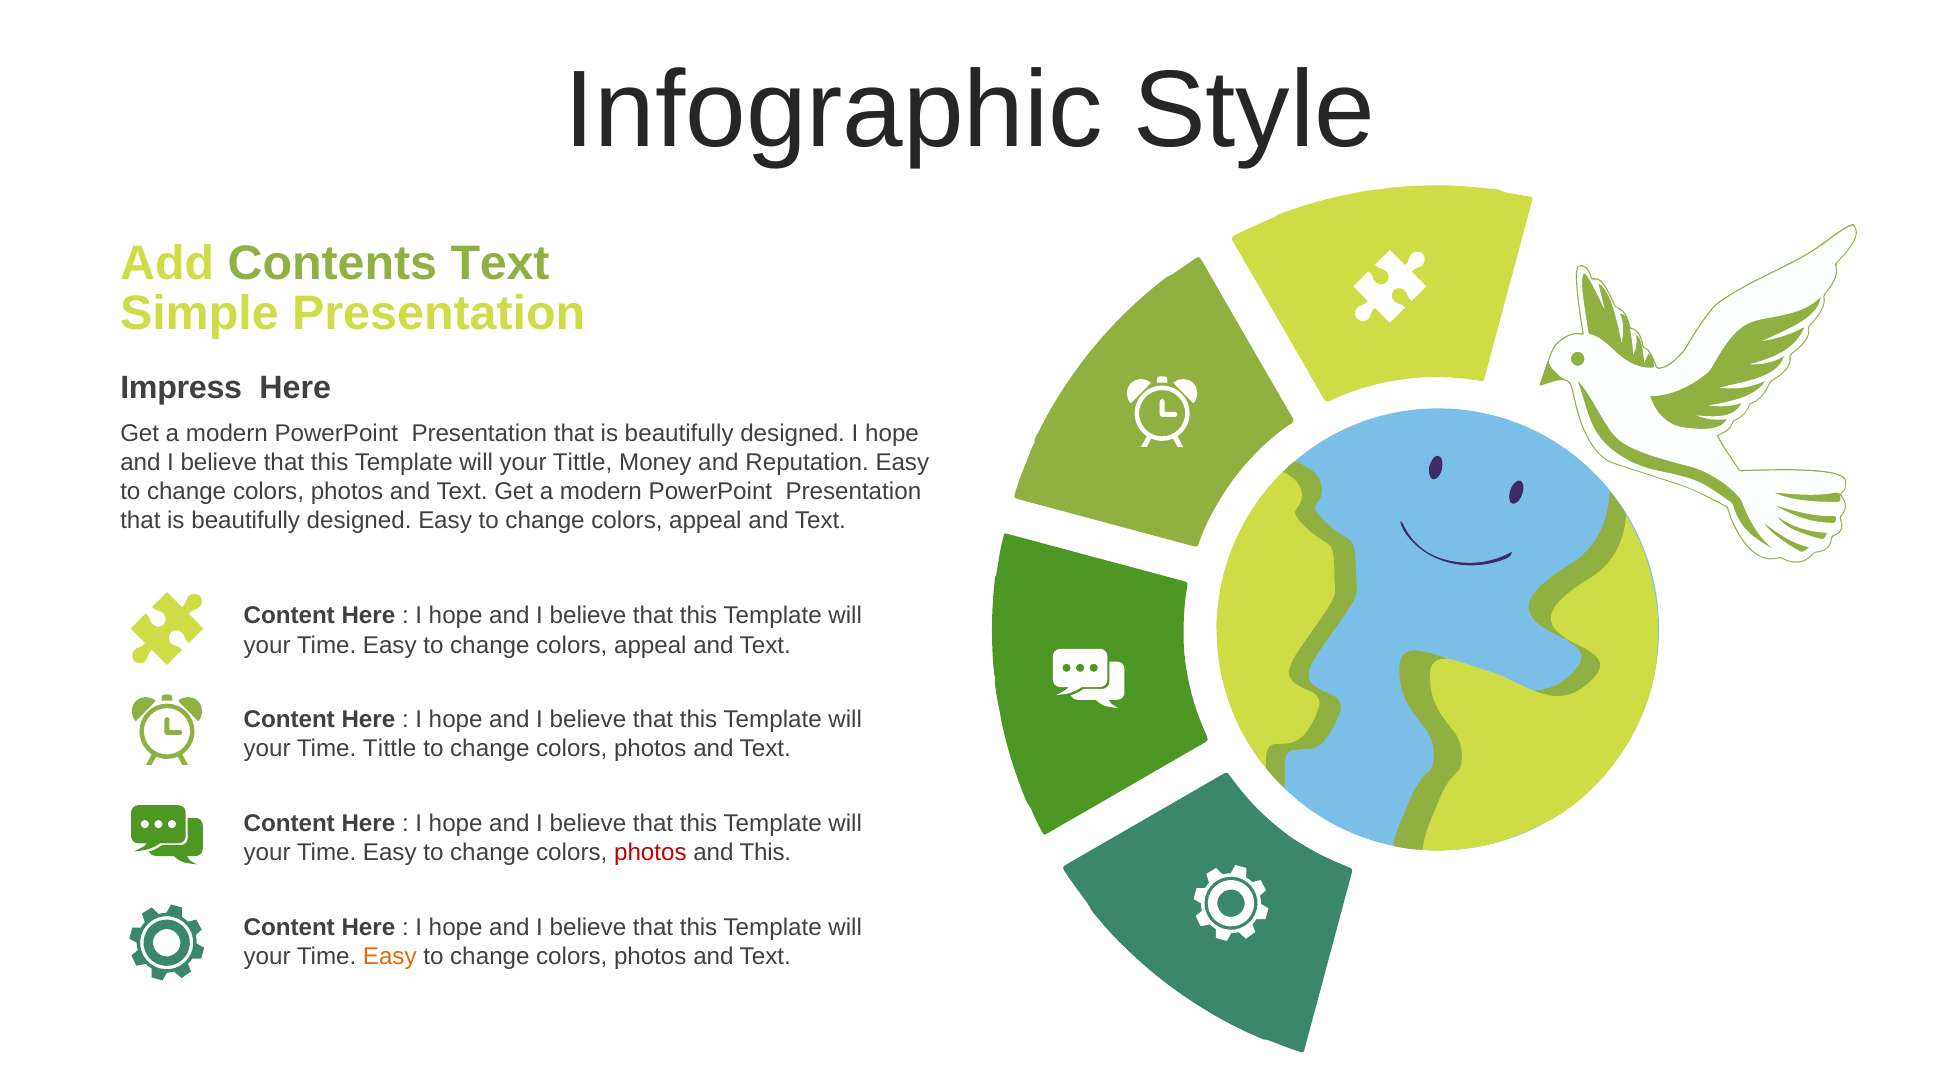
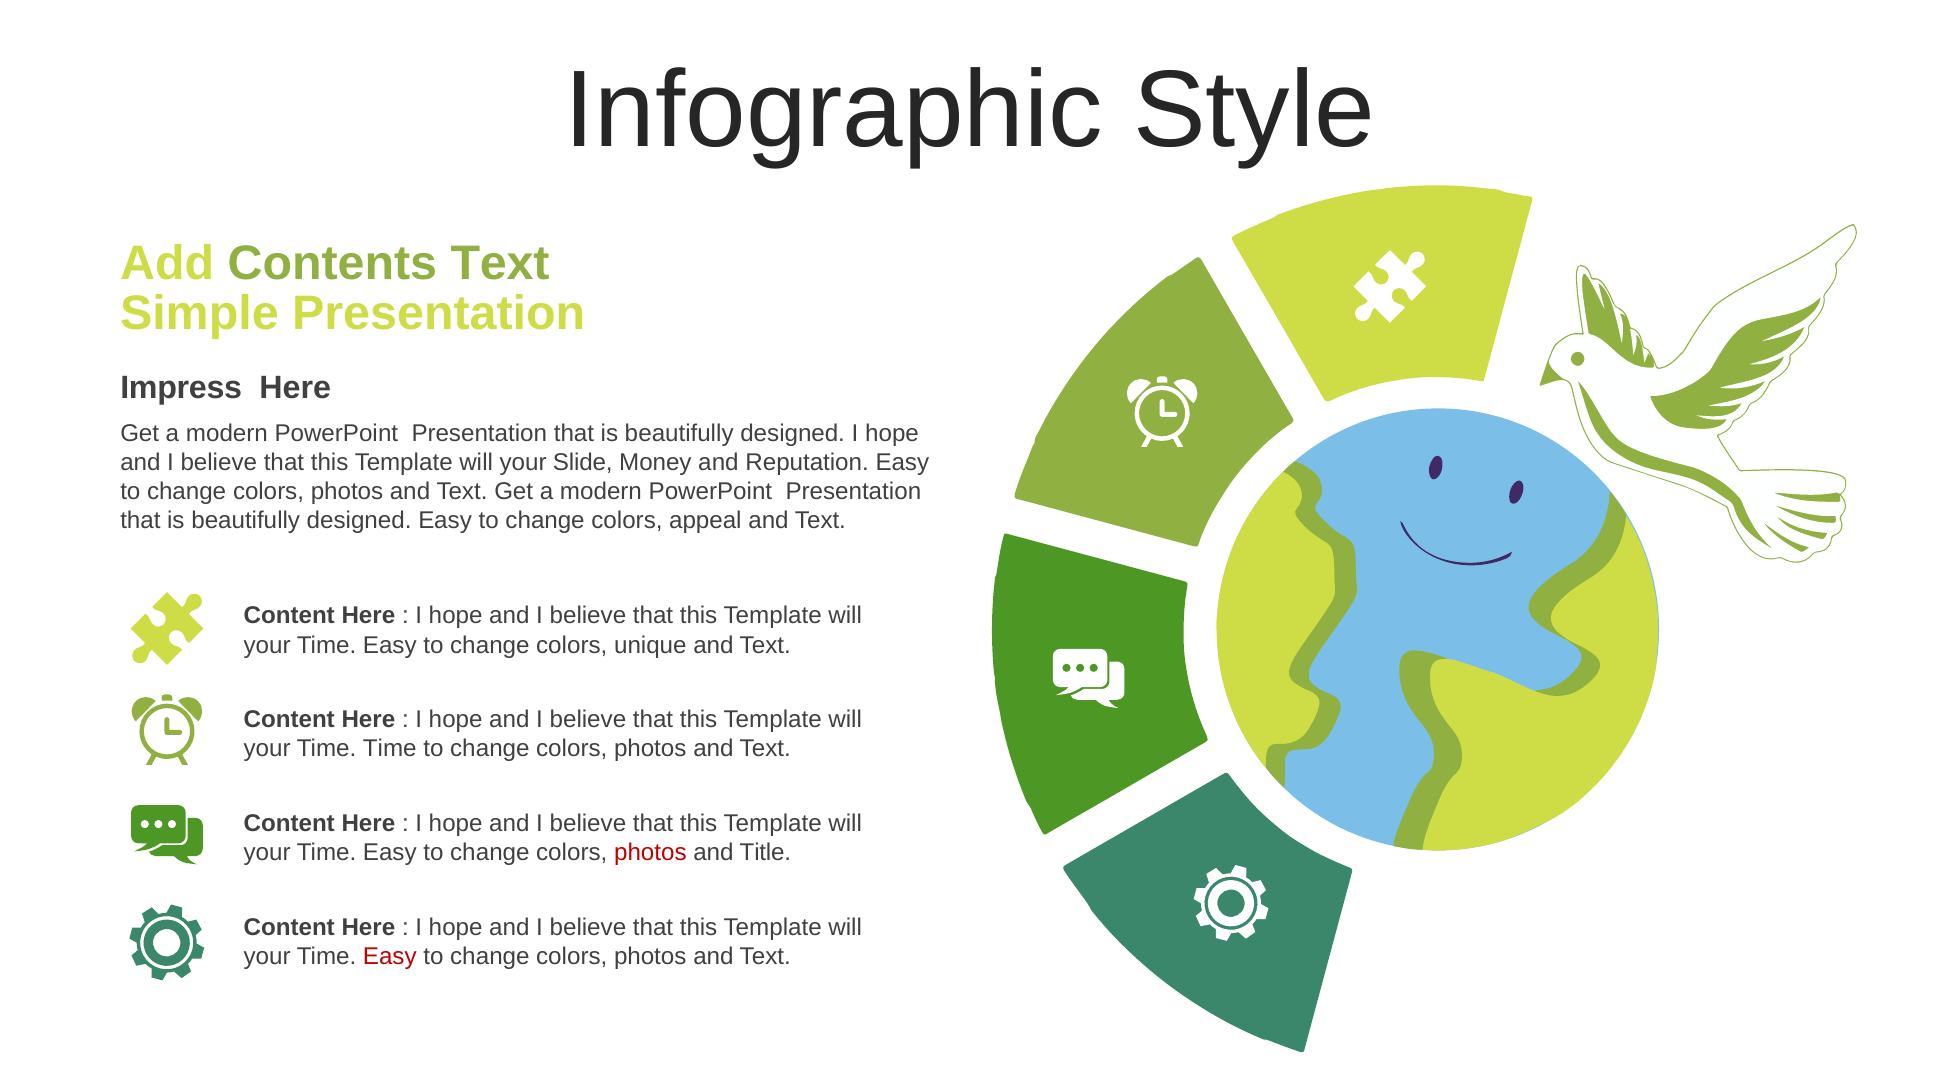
your Tittle: Tittle -> Slide (583, 462)
appeal: appeal -> unique (650, 645)
Time Tittle: Tittle -> Time (390, 749)
and This: This -> Title (765, 853)
Easy colour: orange -> red (390, 957)
